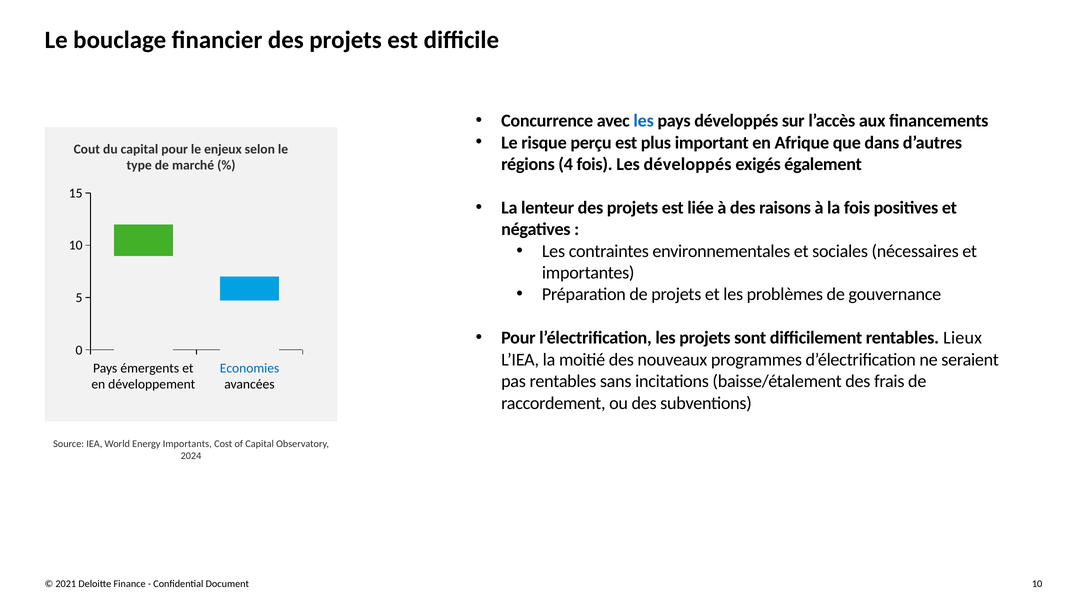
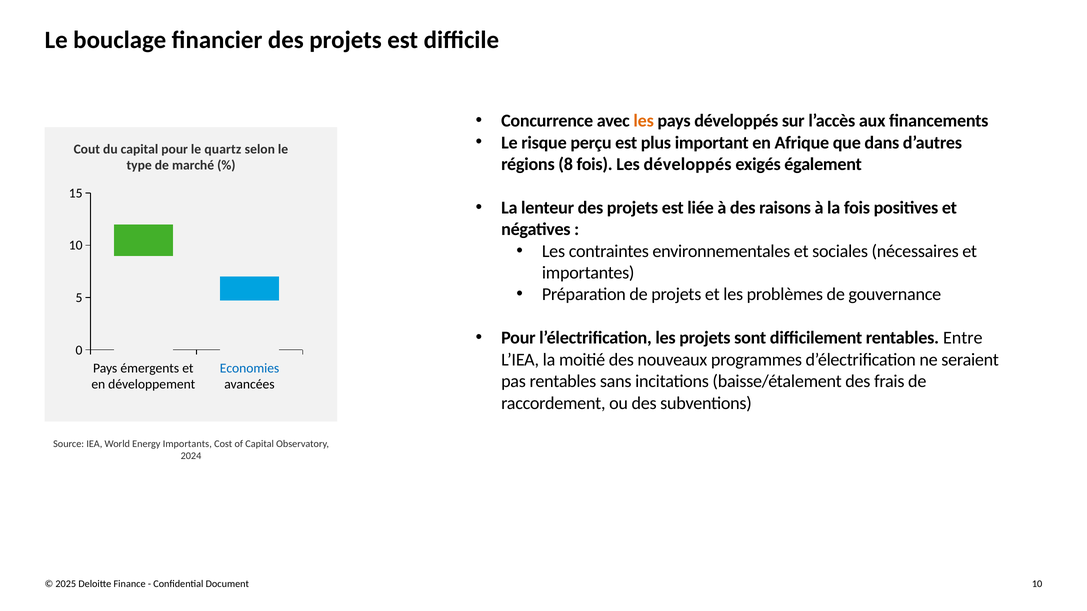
les colour: blue -> orange (644, 121)
enjeux: enjeux -> quartz (223, 149)
4: 4 -> 8 (566, 164)
Lieux: Lieux -> Entre (963, 338)
2021: 2021 -> 2025 (66, 584)
